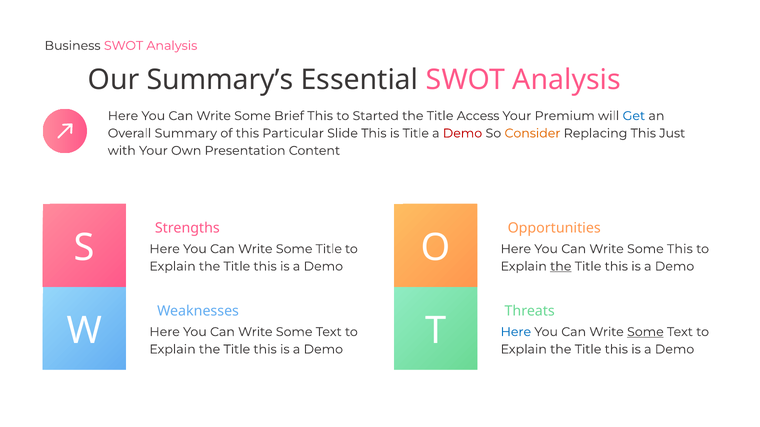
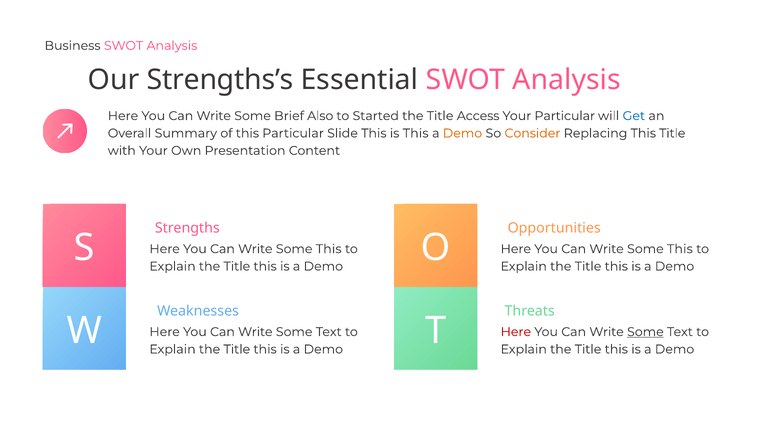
Summary’s: Summary’s -> Strengths’s (220, 80)
Brief This: This -> Also (320, 116)
Your Premium: Premium -> Particular (565, 116)
is Title: Title -> This (416, 133)
Demo colour: red -> orange (462, 133)
This Just: Just -> Title (672, 133)
Title: Title -> This (329, 249)
the underline: present -> none (561, 267)
Here colour: blue -> red (516, 332)
